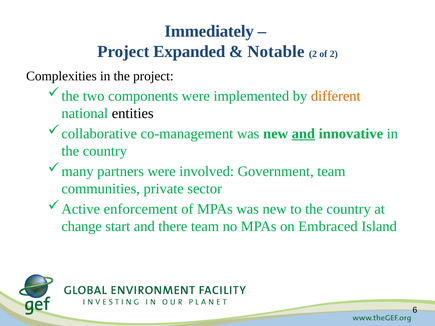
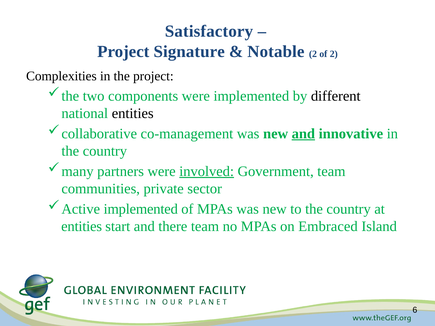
Immediately: Immediately -> Satisfactory (209, 31)
Expanded: Expanded -> Signature (189, 52)
different colour: orange -> black (336, 96)
involved underline: none -> present (207, 171)
enforcement: enforcement -> implemented (141, 209)
change: change -> entities (82, 226)
